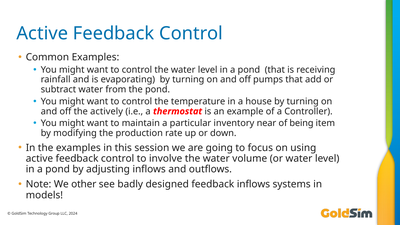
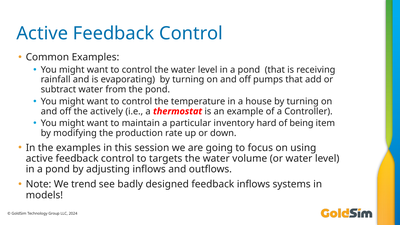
near: near -> hard (266, 123)
involve: involve -> targets (166, 159)
other: other -> trend (84, 184)
